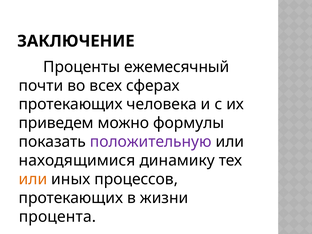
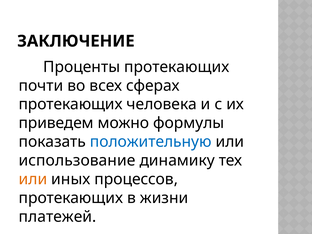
Проценты ежемесячный: ежемесячный -> протекающих (177, 67)
положительную colour: purple -> blue (151, 142)
находящимися: находящимися -> использование (77, 161)
процента: процента -> платежей (58, 217)
